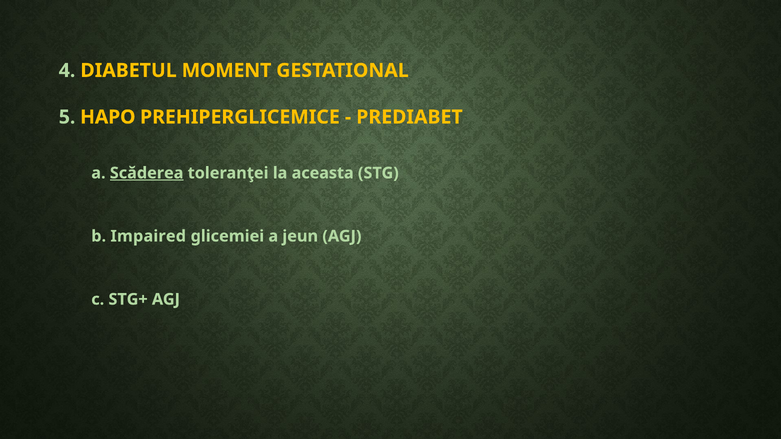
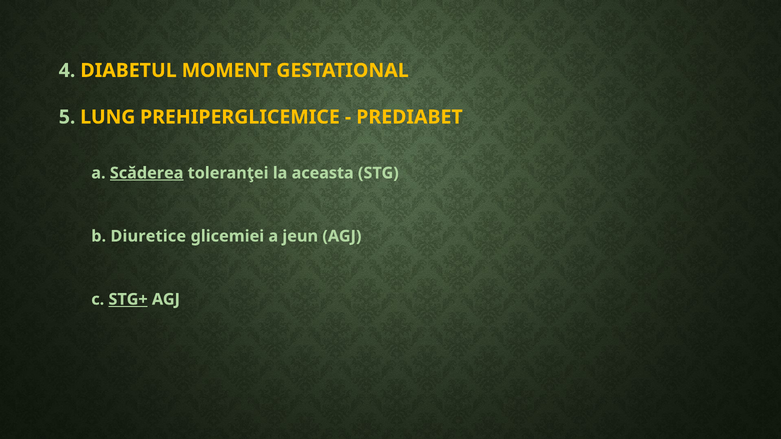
HAPO: HAPO -> LUNG (108, 117)
Impaired: Impaired -> Diuretice (148, 236)
STG+ underline: none -> present (128, 300)
